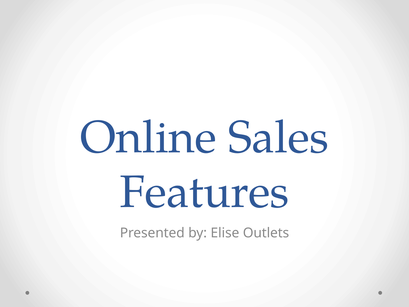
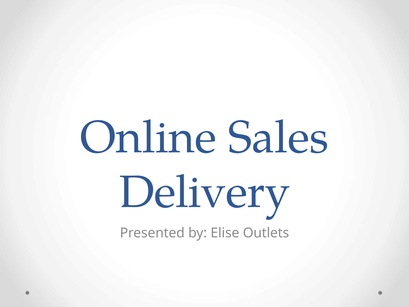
Features: Features -> Delivery (205, 192)
